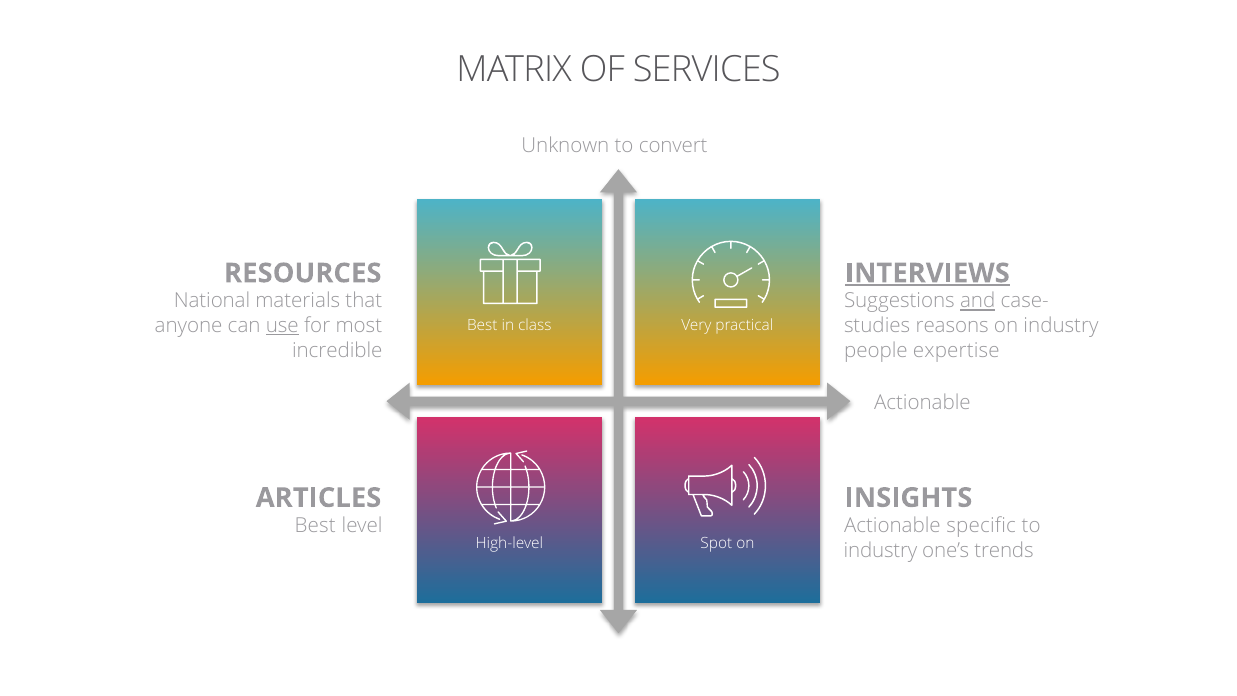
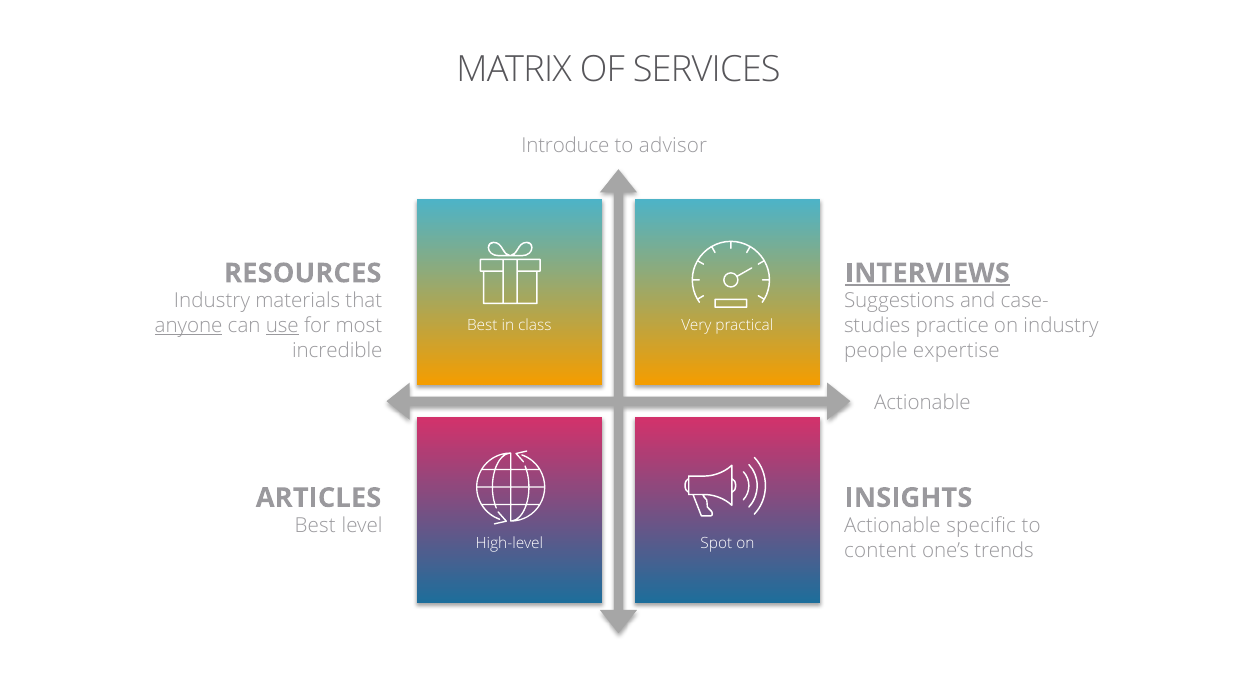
Unknown: Unknown -> Introduce (565, 146)
convert: convert -> advisor (673, 146)
National: National -> Industry (212, 301)
and underline: present -> none (978, 301)
anyone underline: none -> present (189, 326)
reasons: reasons -> practice (952, 326)
industry: industry -> content (880, 550)
